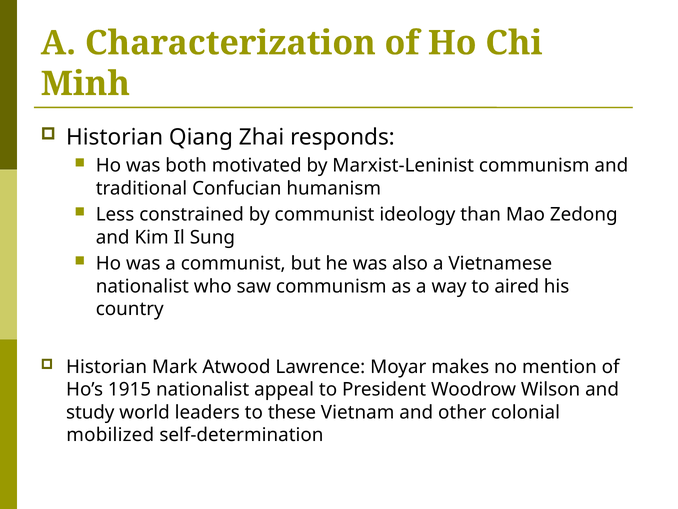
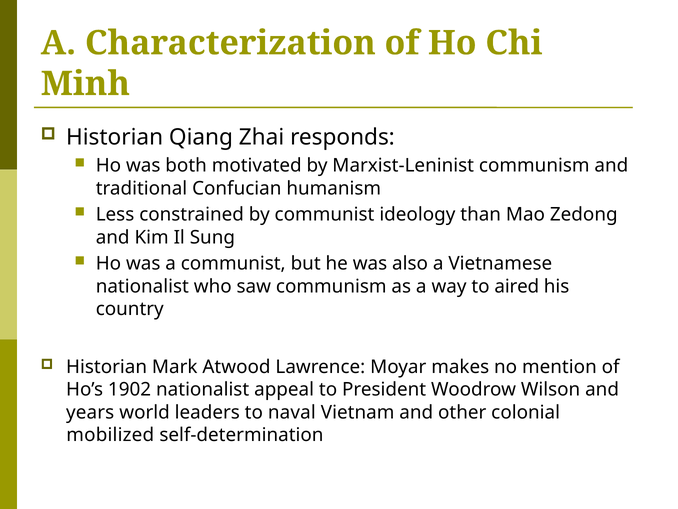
1915: 1915 -> 1902 (130, 389)
study: study -> years (90, 412)
these: these -> naval (292, 412)
